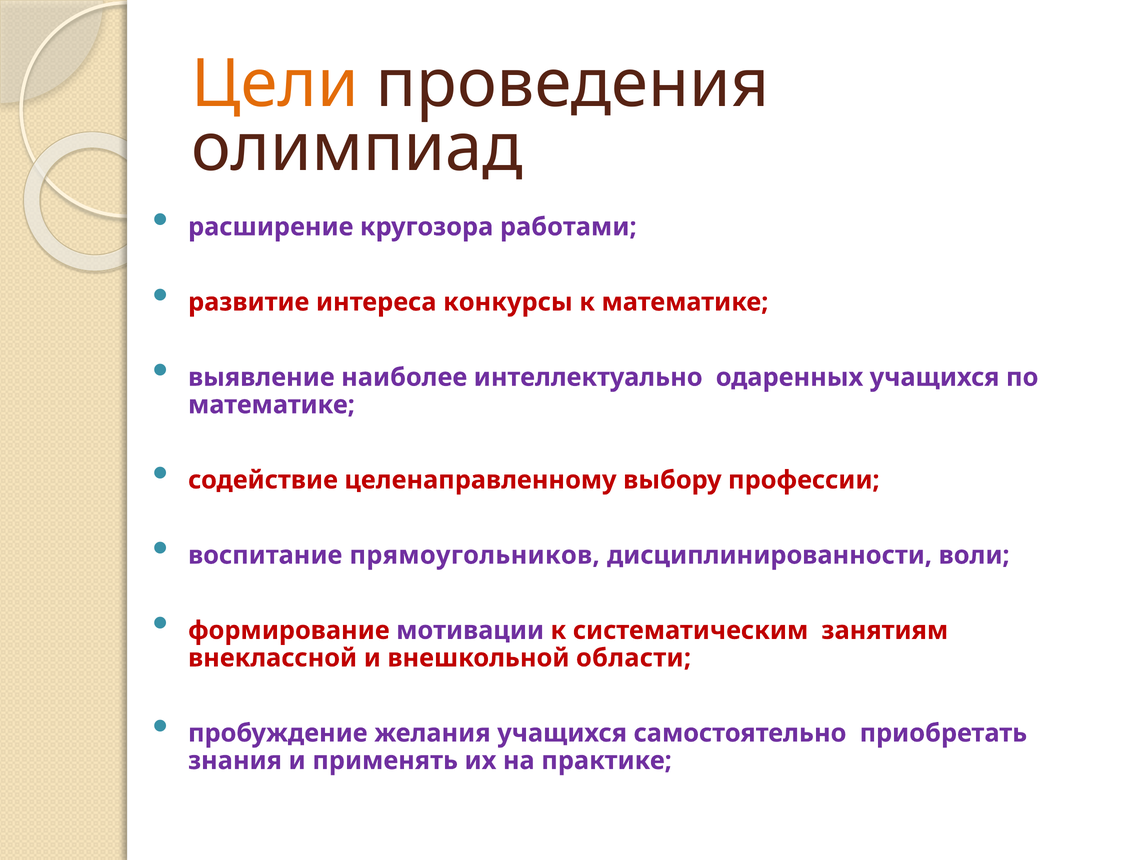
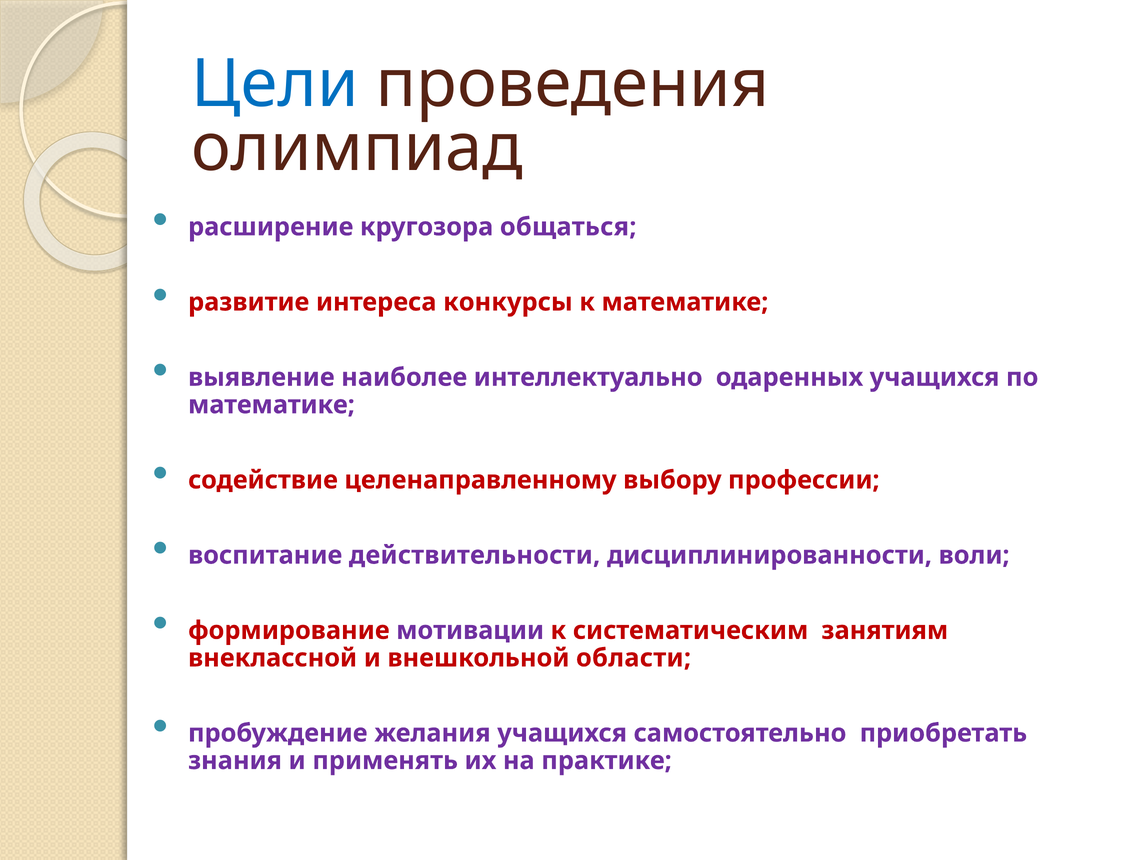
Цели colour: orange -> blue (275, 84)
работами: работами -> общаться (568, 227)
прямоугольников: прямоугольников -> действительности (475, 555)
